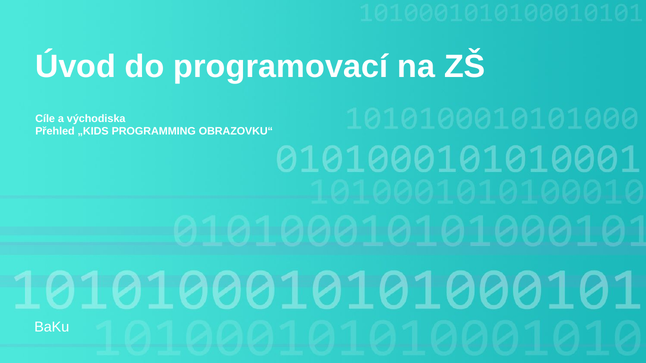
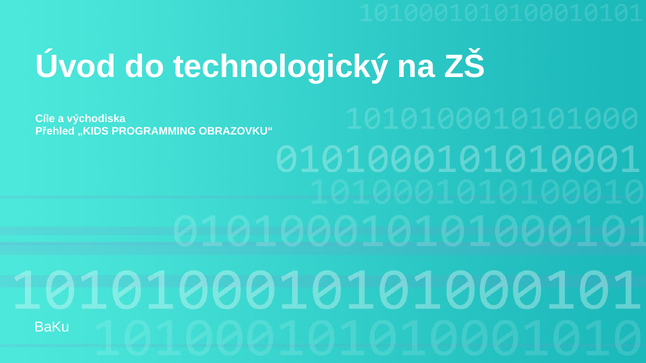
programovací: programovací -> technologický (281, 67)
